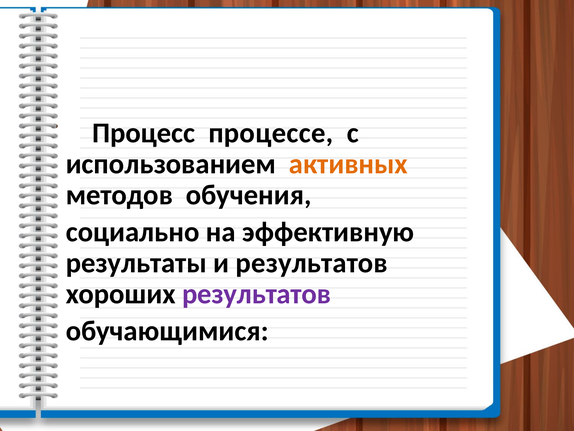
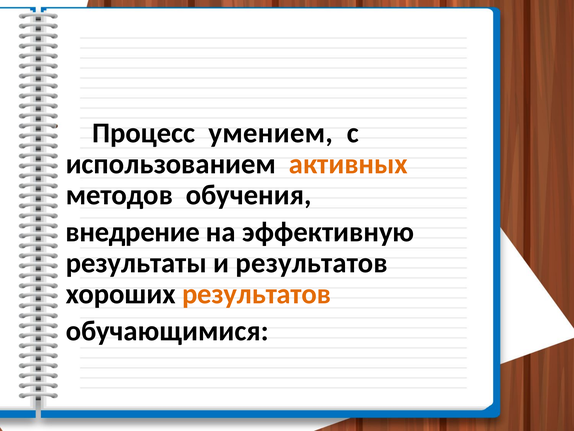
процессе: процессе -> умением (271, 133)
социально: социально -> внедрение (133, 232)
результатов colour: purple -> orange (256, 294)
